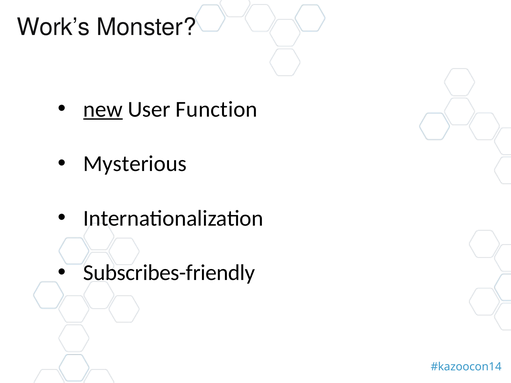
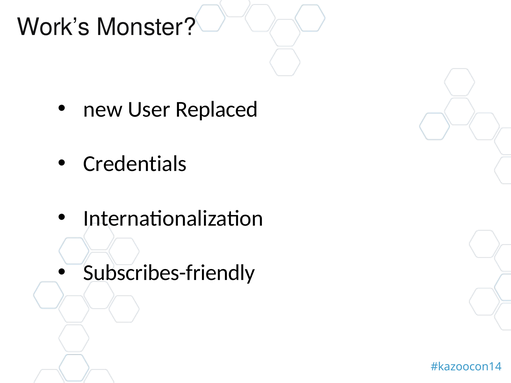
new underline: present -> none (103, 109)
Function: Function -> Replaced (217, 109)
Mysterious: Mysterious -> Credentials (135, 164)
